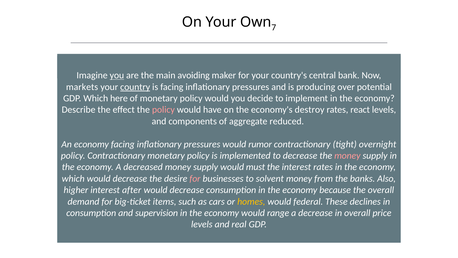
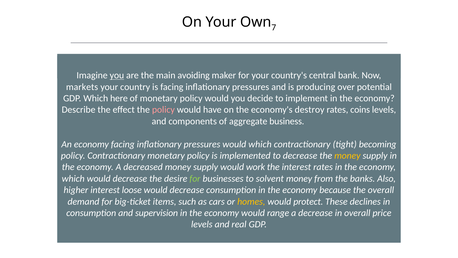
country underline: present -> none (135, 87)
react: react -> coins (360, 110)
reduced: reduced -> business (287, 121)
would rumor: rumor -> which (260, 144)
overnight: overnight -> becoming (378, 144)
money colour: pink -> yellow (347, 155)
must: must -> work (256, 167)
for colour: pink -> light green (195, 178)
after: after -> loose (132, 190)
federal: federal -> protect (308, 201)
